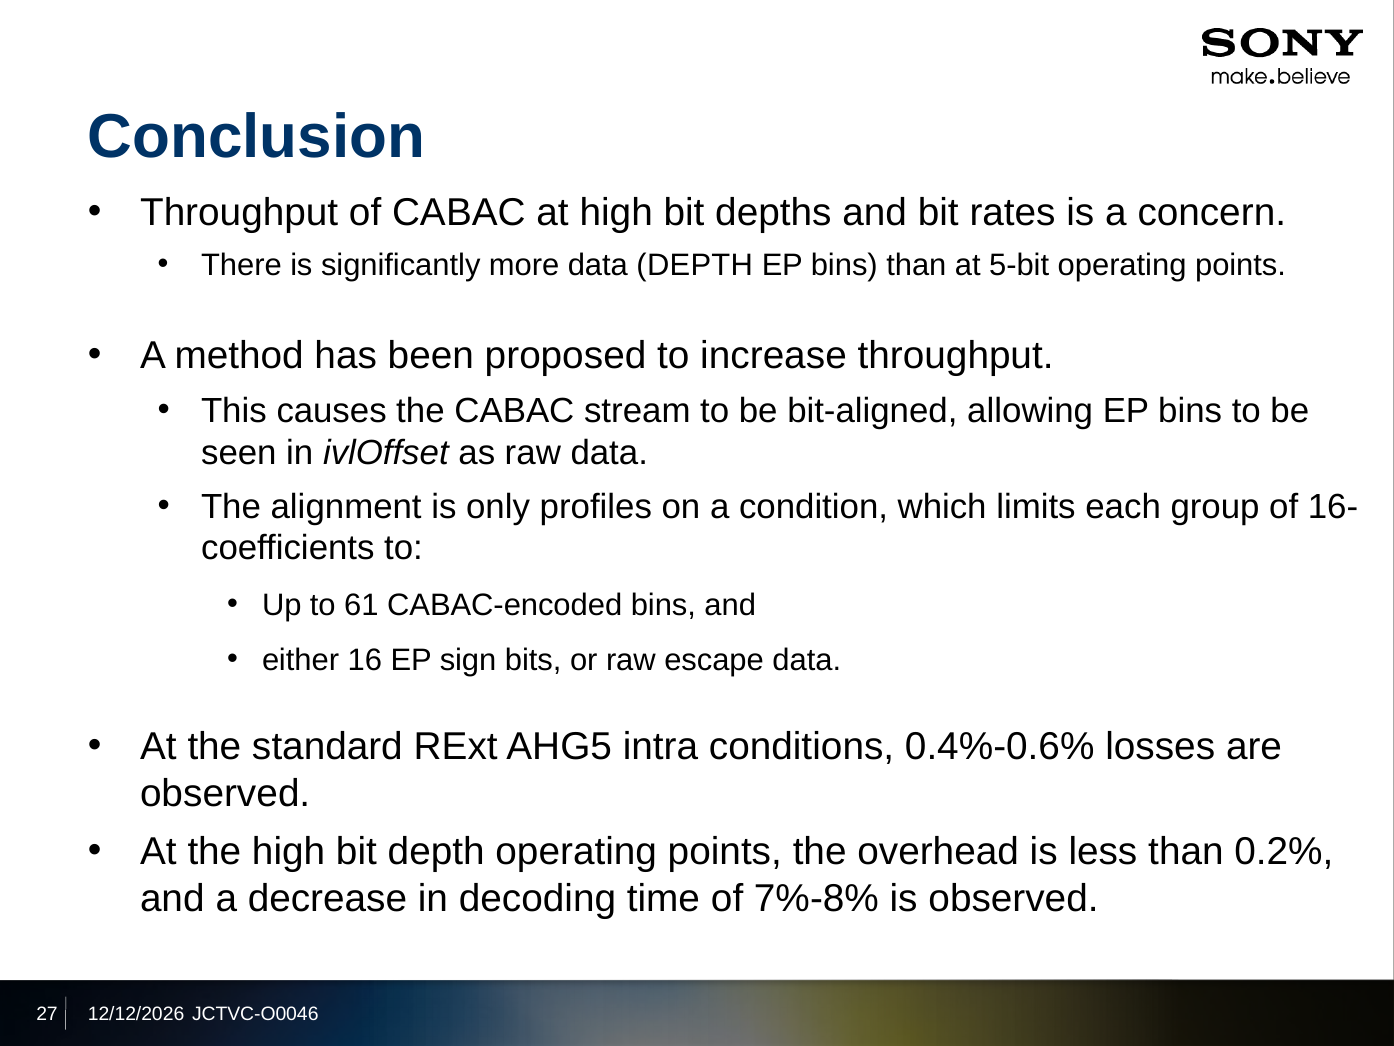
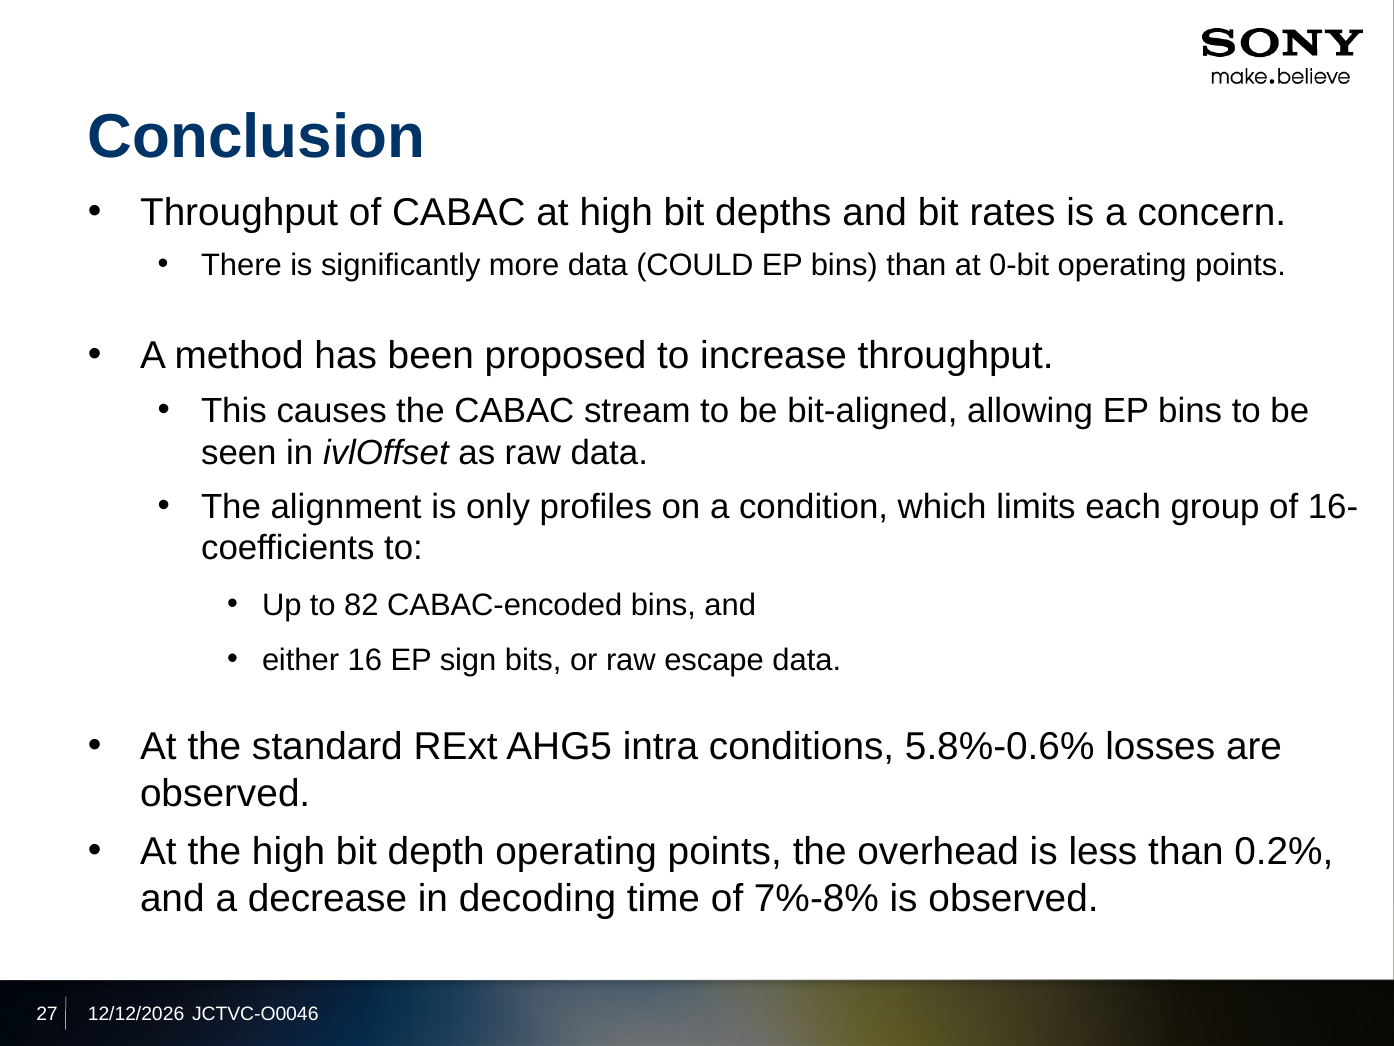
data DEPTH: DEPTH -> COULD (695, 265)
5-bit: 5-bit -> 0-bit (1019, 265)
61: 61 -> 82 (361, 605)
0.4%-0.6%: 0.4%-0.6% -> 5.8%-0.6% (1000, 747)
